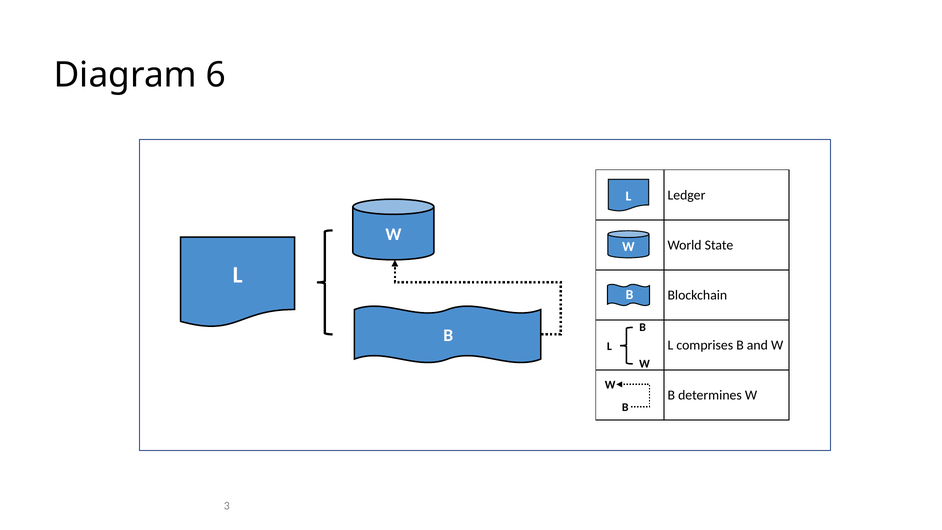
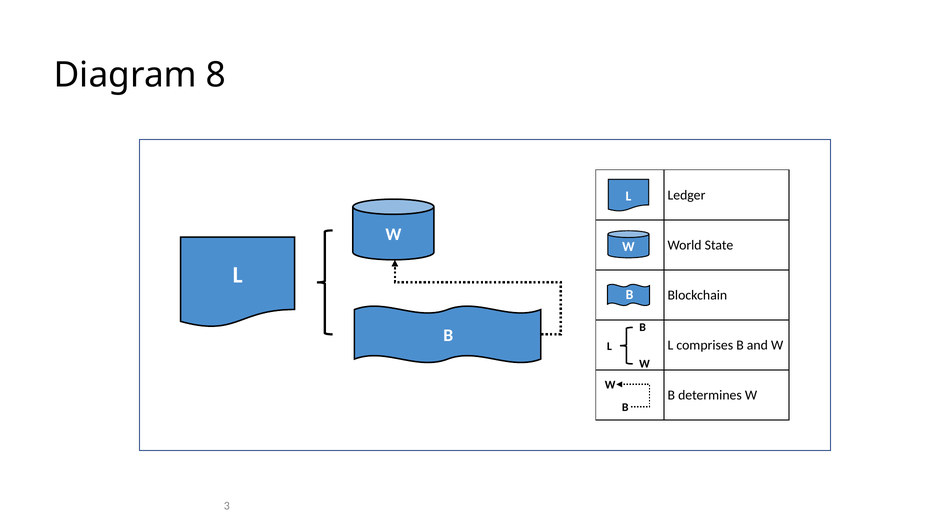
6: 6 -> 8 (216, 75)
